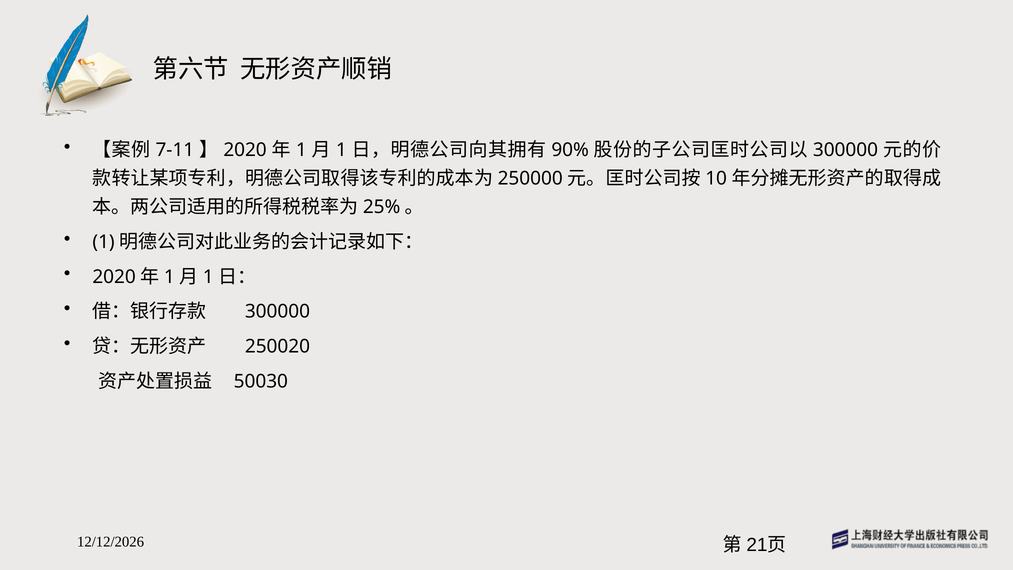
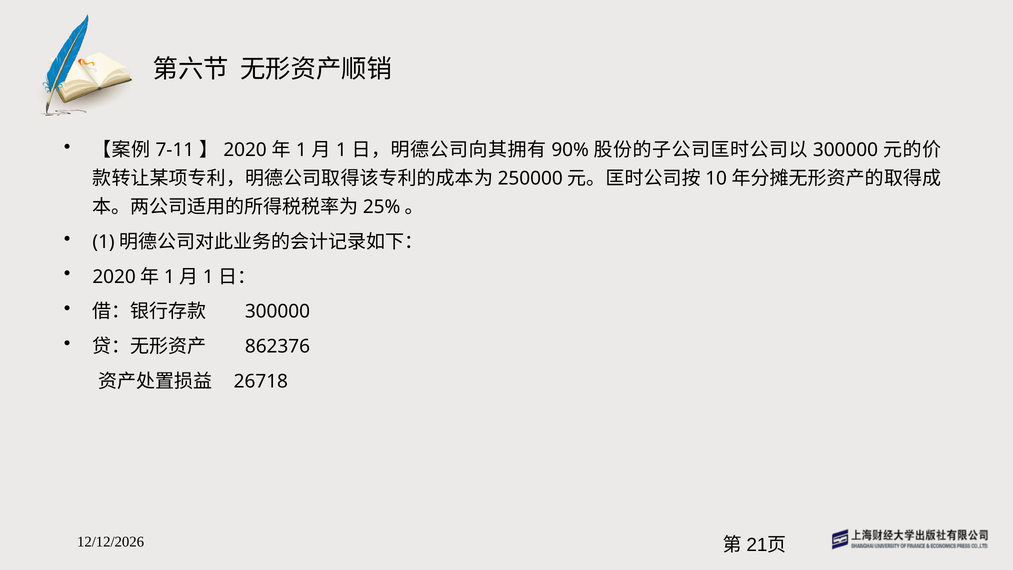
250020: 250020 -> 862376 (277, 346)
50030: 50030 -> 26718 (261, 381)
